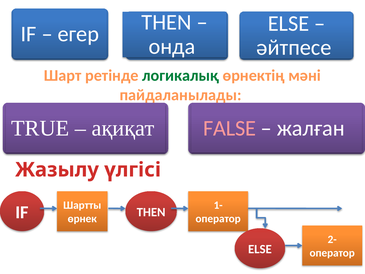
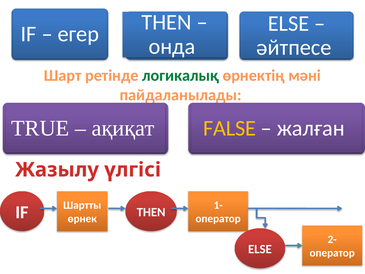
FALSE colour: pink -> yellow (230, 128)
